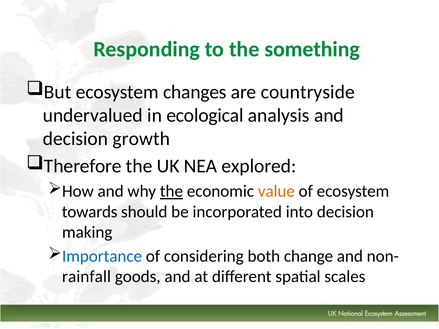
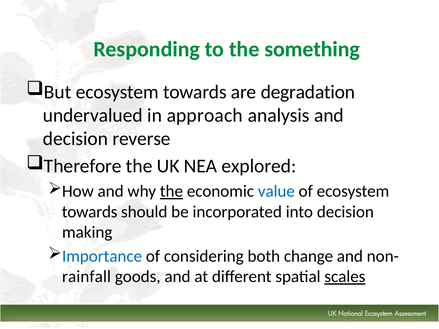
But ecosystem changes: changes -> towards (195, 92)
countryside: countryside -> degradation (308, 92)
ecological: ecological -> approach (205, 116)
growth: growth -> reverse (142, 139)
value colour: orange -> blue (276, 191)
scales underline: none -> present (345, 277)
